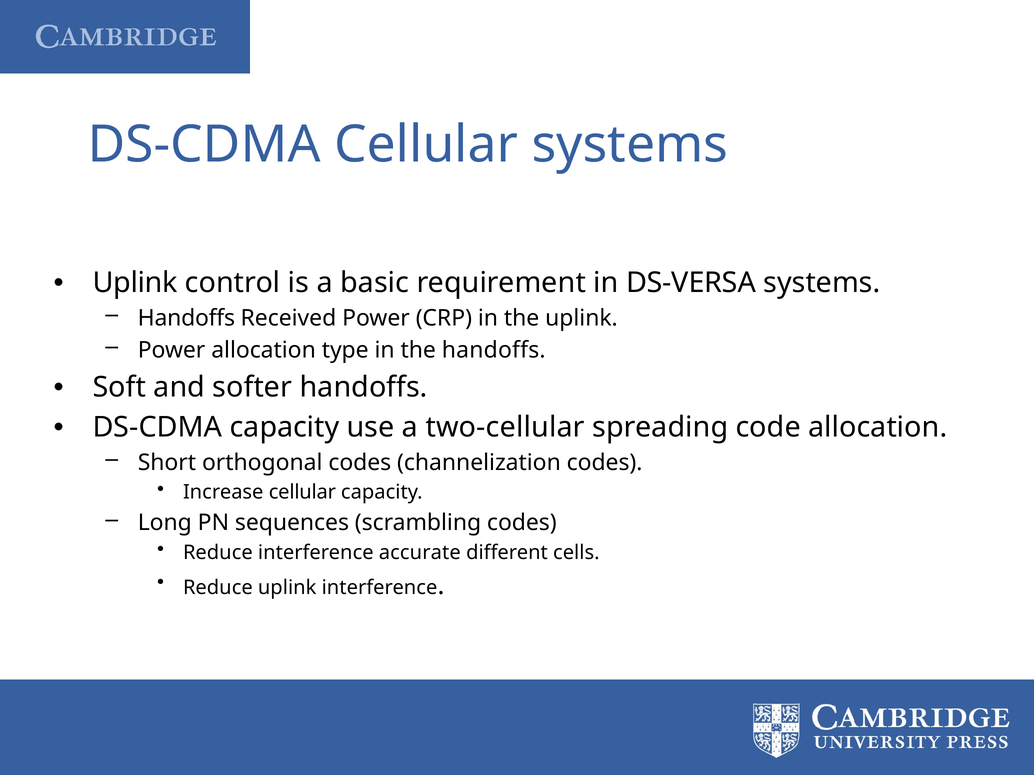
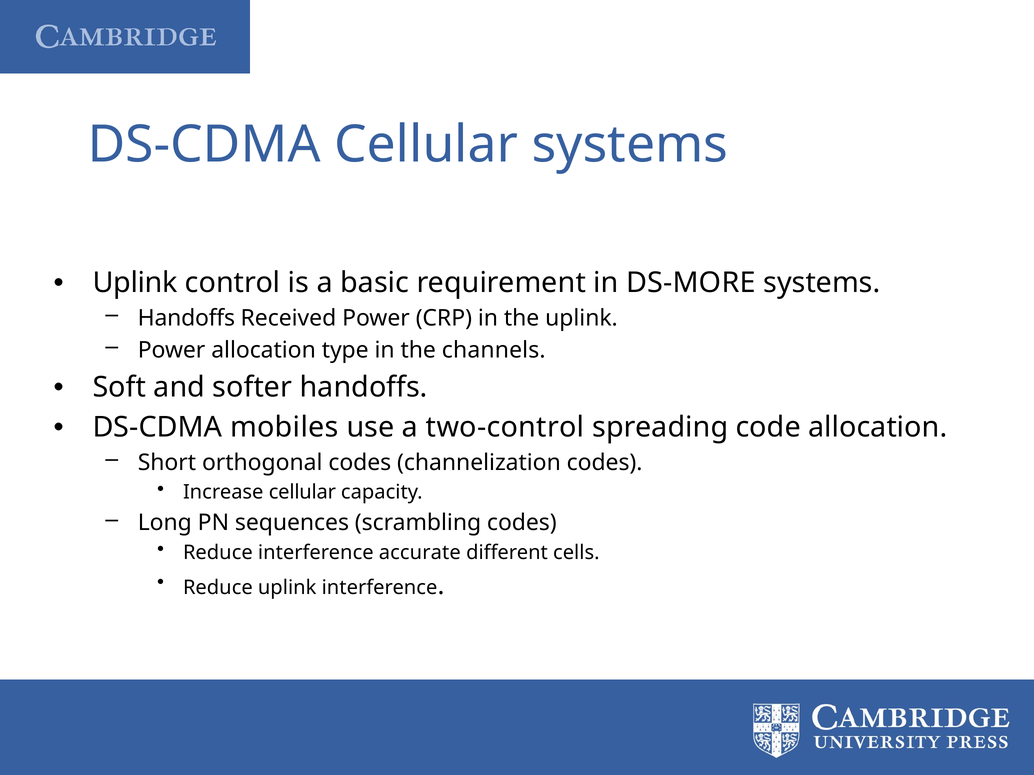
DS-VERSA: DS-VERSA -> DS-MORE (691, 283)
the handoffs: handoffs -> channels (494, 350)
DS-CDMA capacity: capacity -> mobiles (284, 428)
two-cellular: two-cellular -> two-control (505, 428)
